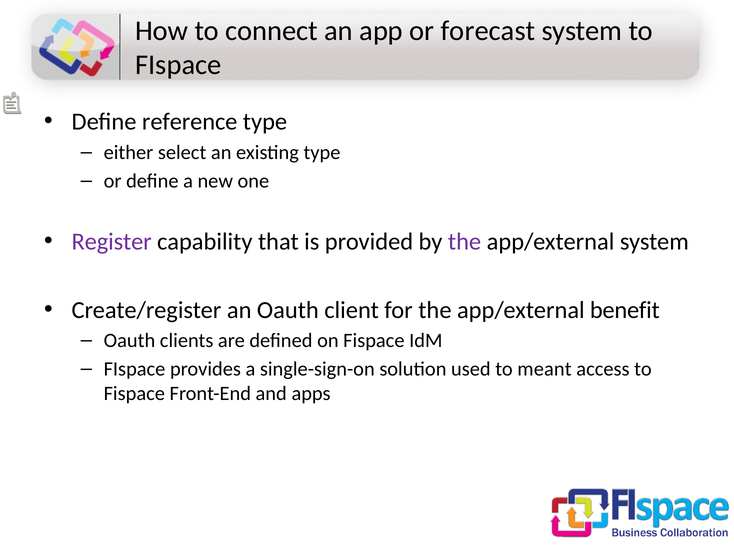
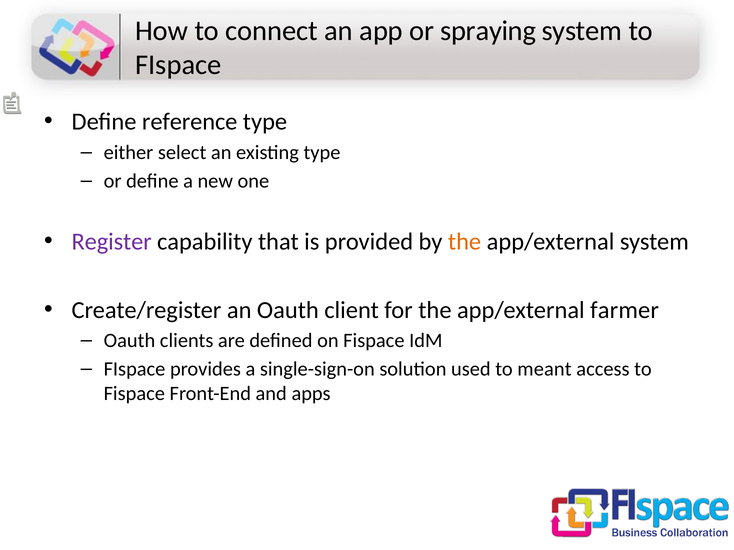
forecast: forecast -> spraying (488, 31)
the colour: purple -> orange (465, 242)
benefit: benefit -> farmer (625, 310)
